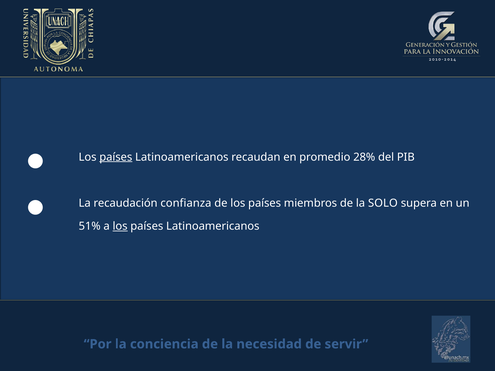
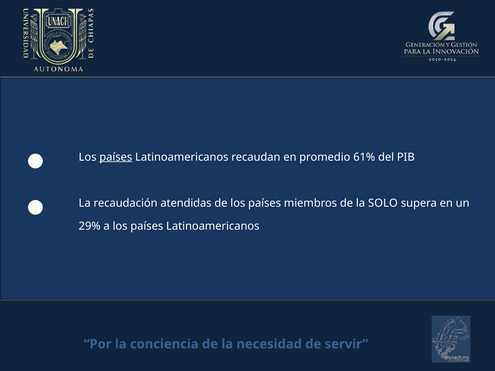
28%: 28% -> 61% (364, 157)
confianza: confianza -> atendidas (186, 203)
51%: 51% -> 29% (90, 226)
los underline: present -> none (120, 226)
